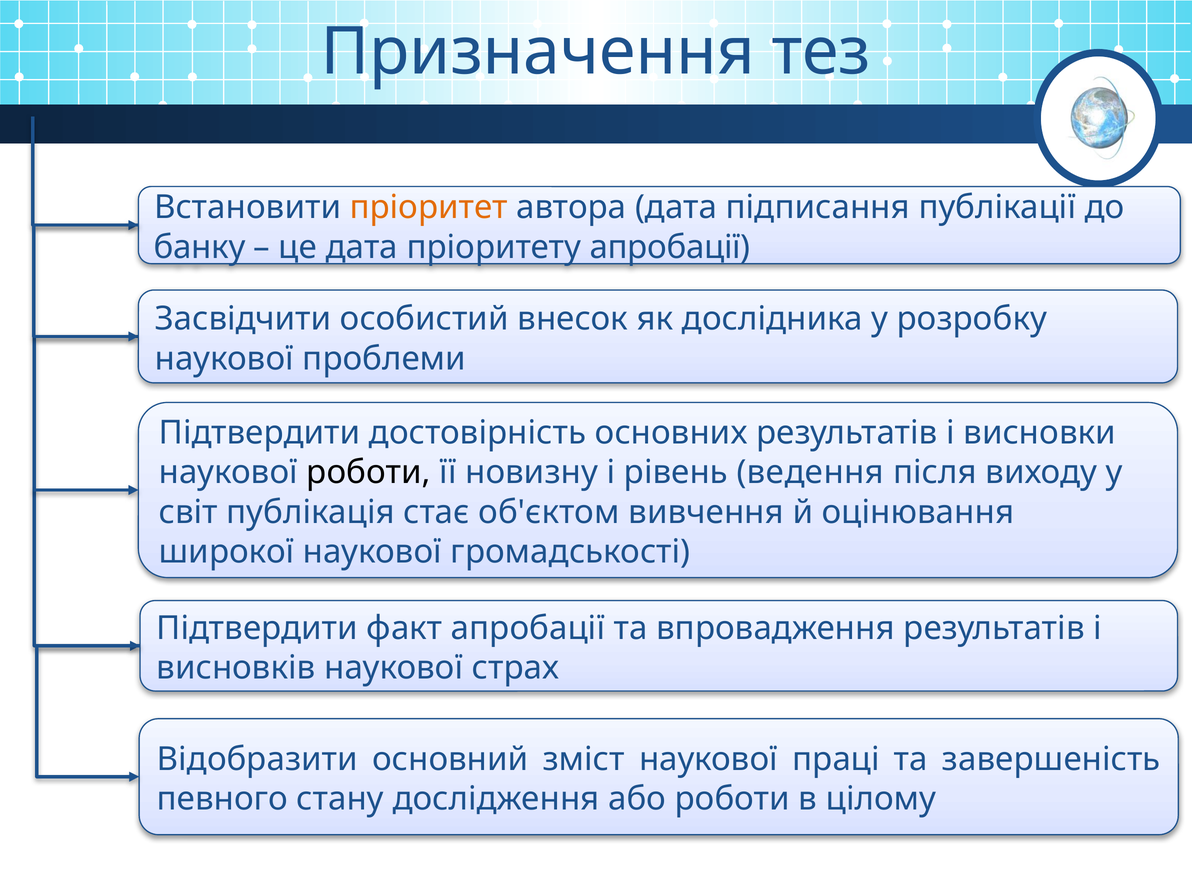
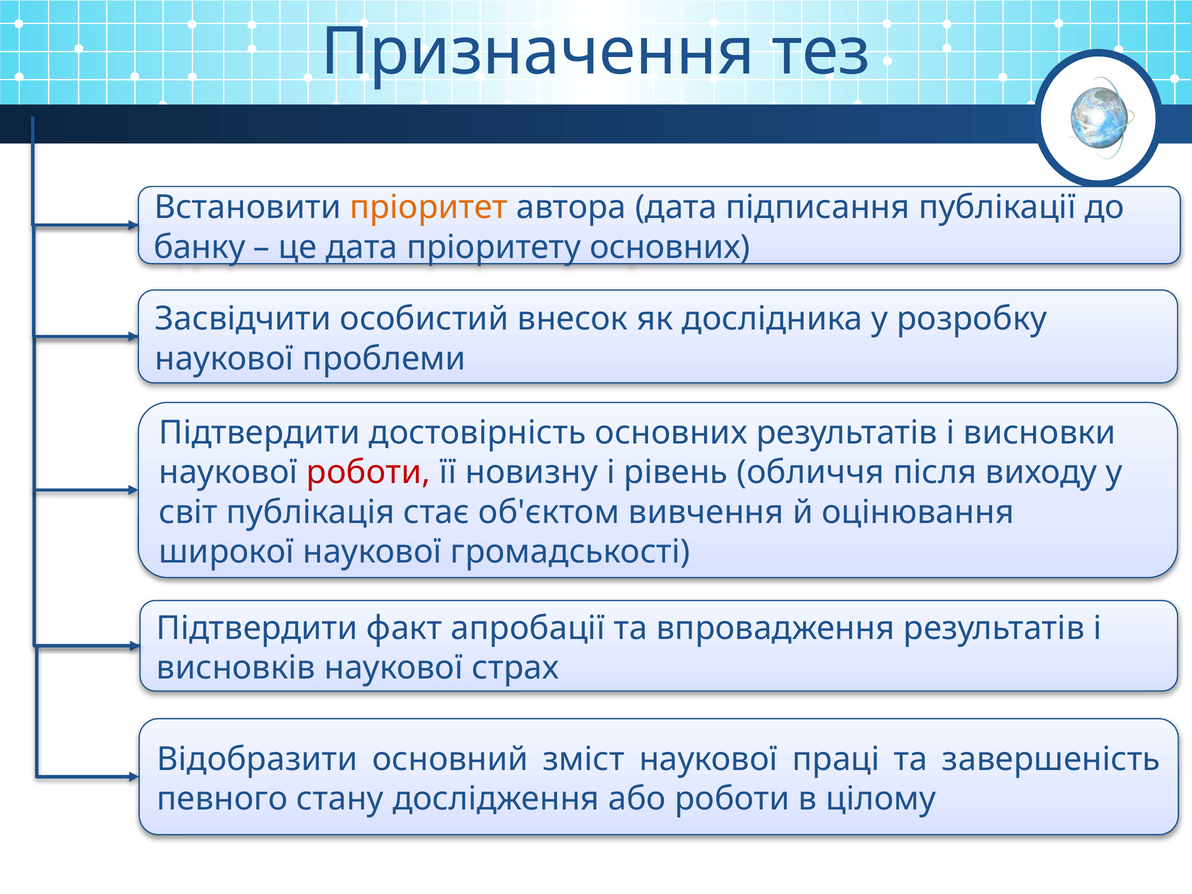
пріоритету апробації: апробації -> основних (670, 247)
роботи colour: black -> red (368, 472)
ведення: ведення -> обличчя (810, 472)
